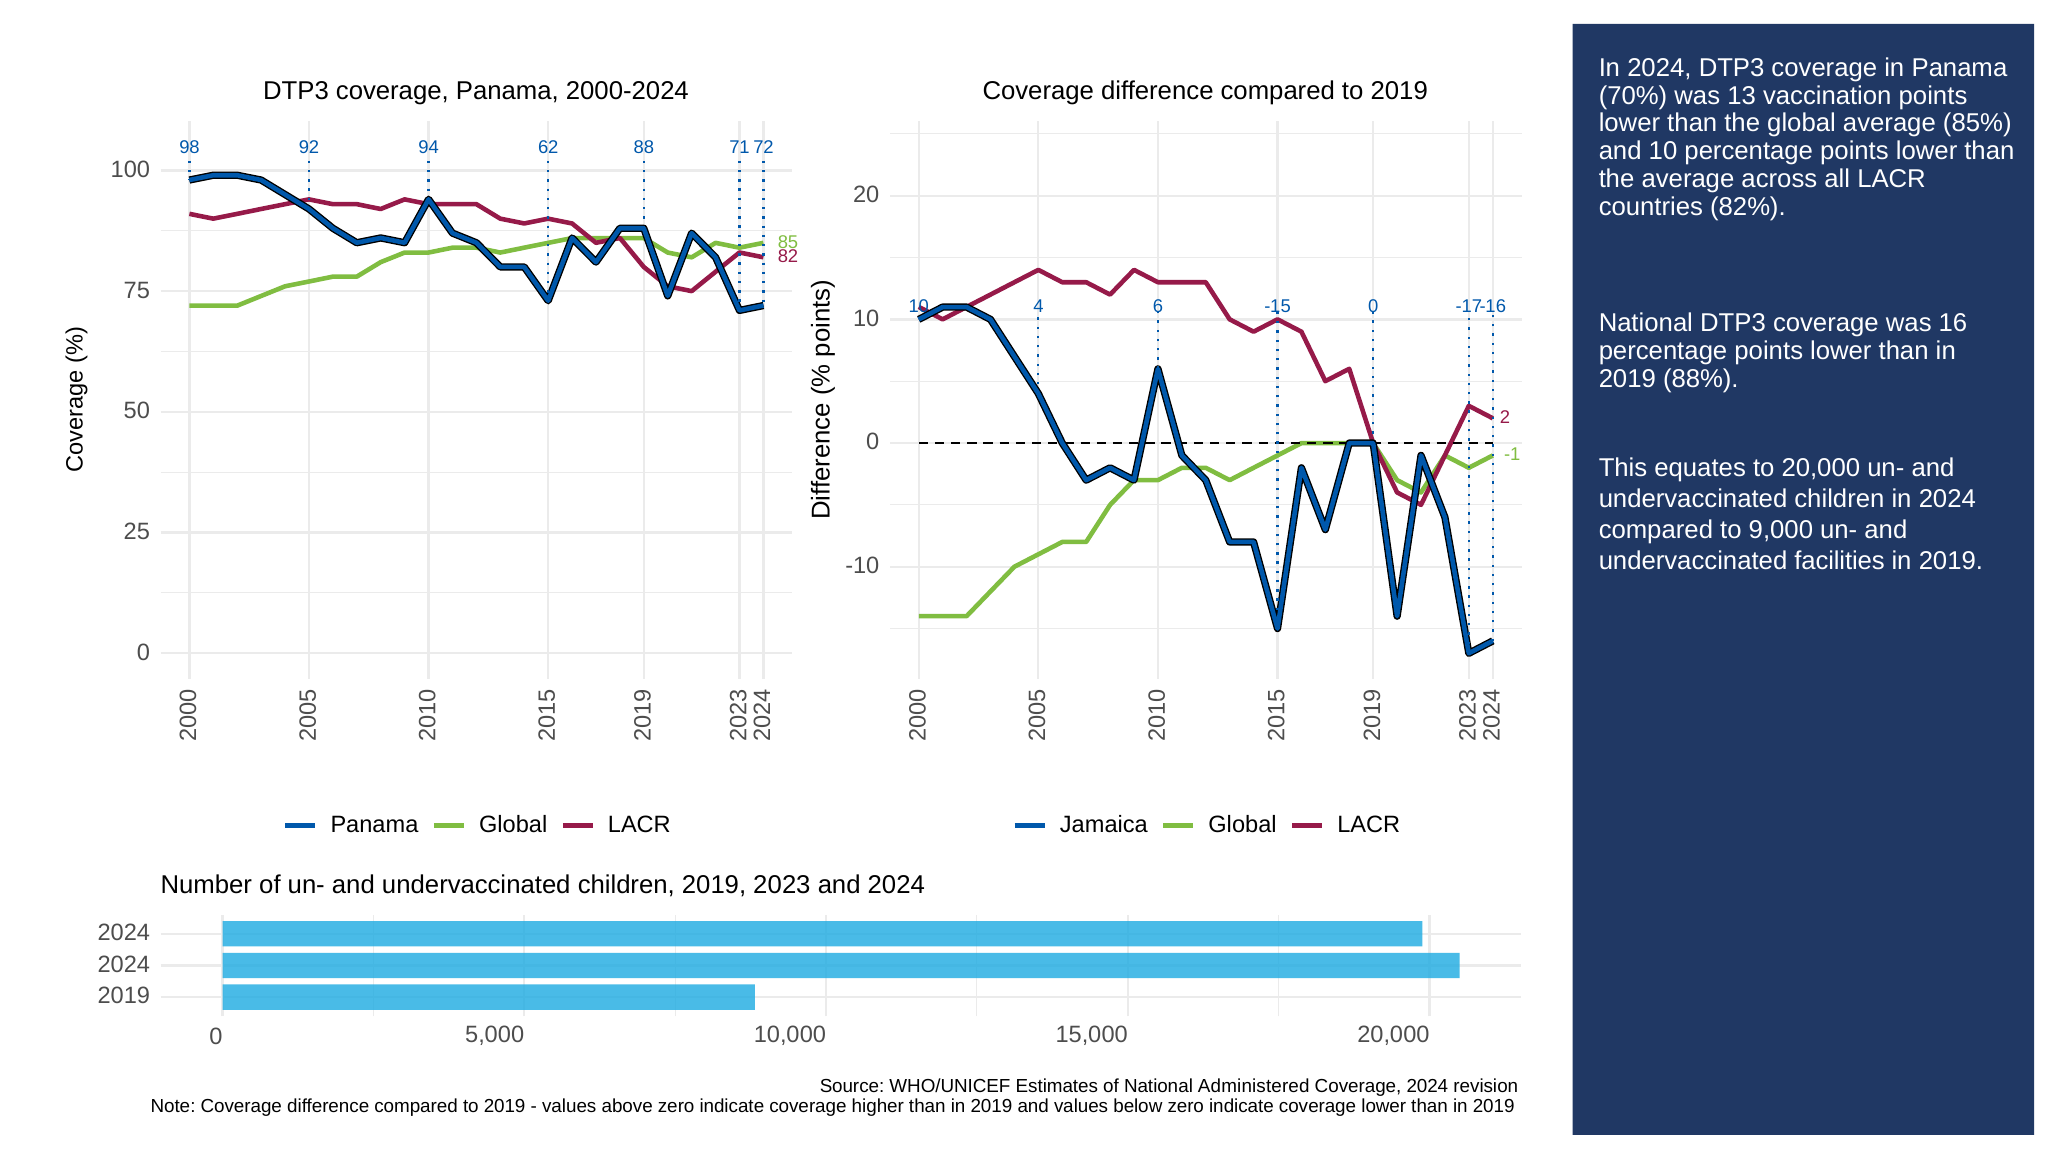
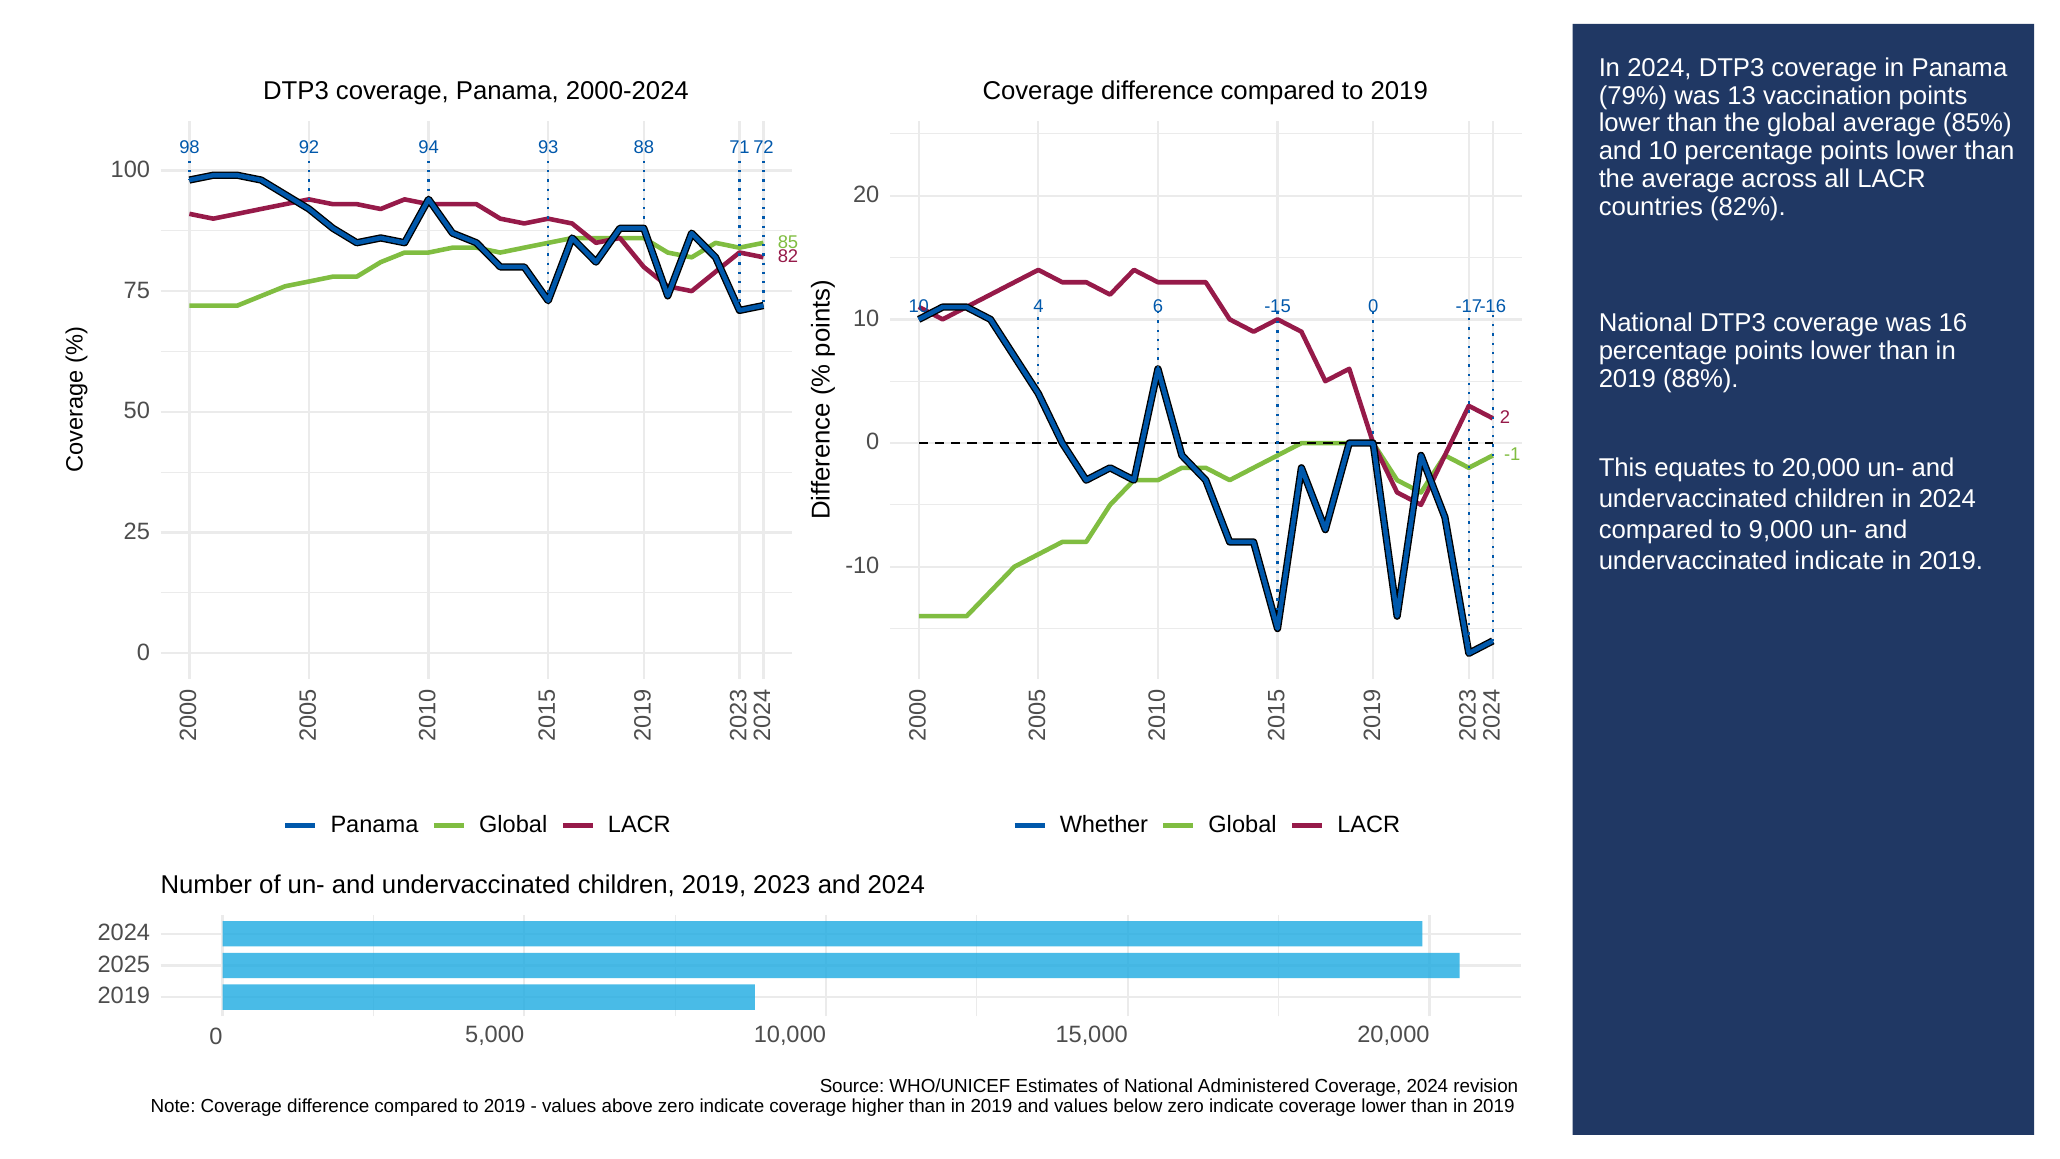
70%: 70% -> 79% (1633, 96)
62: 62 -> 93 (548, 147)
undervaccinated facilities: facilities -> indicate (1839, 561)
Jamaica: Jamaica -> Whether (1104, 824)
2024: 2024 -> 2025 (124, 964)
